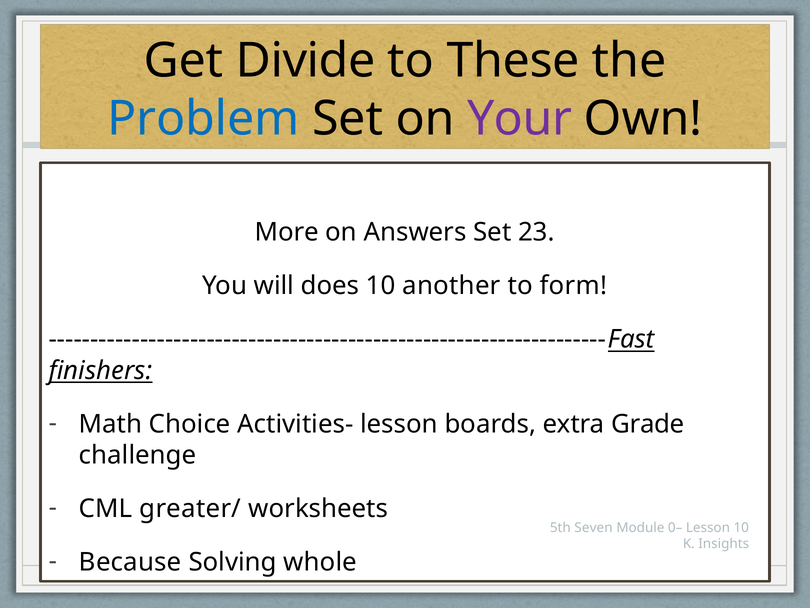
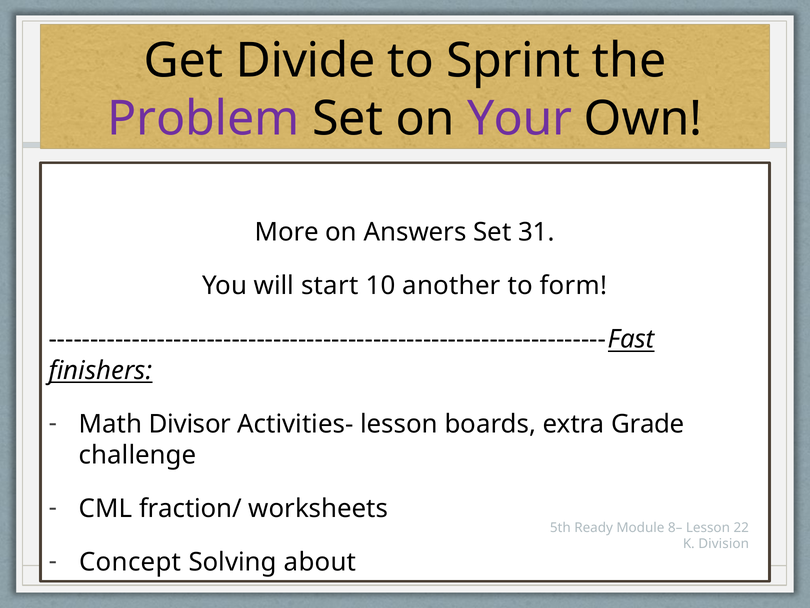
These: These -> Sprint (513, 61)
Problem colour: blue -> purple (204, 119)
23: 23 -> 31 (536, 232)
does: does -> start (330, 286)
Choice: Choice -> Divisor (190, 424)
greater/: greater/ -> fraction/ (190, 508)
Seven: Seven -> Ready (594, 527)
0–: 0– -> 8– (675, 527)
Lesson 10: 10 -> 22 (741, 527)
Insights: Insights -> Division (724, 543)
Because: Because -> Concept (130, 562)
whole: whole -> about (320, 562)
